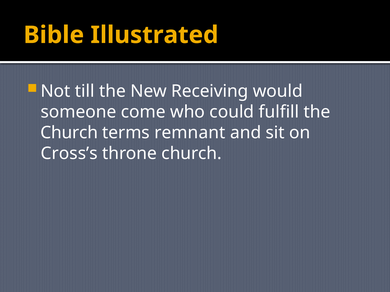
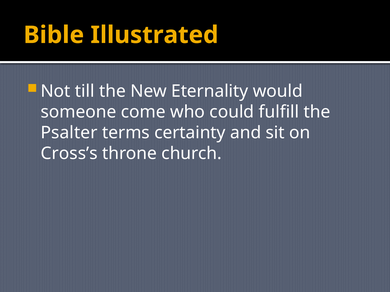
Receiving: Receiving -> Eternality (210, 91)
Church: Church -> Psalter (69, 133)
remnant: remnant -> certainty (190, 133)
